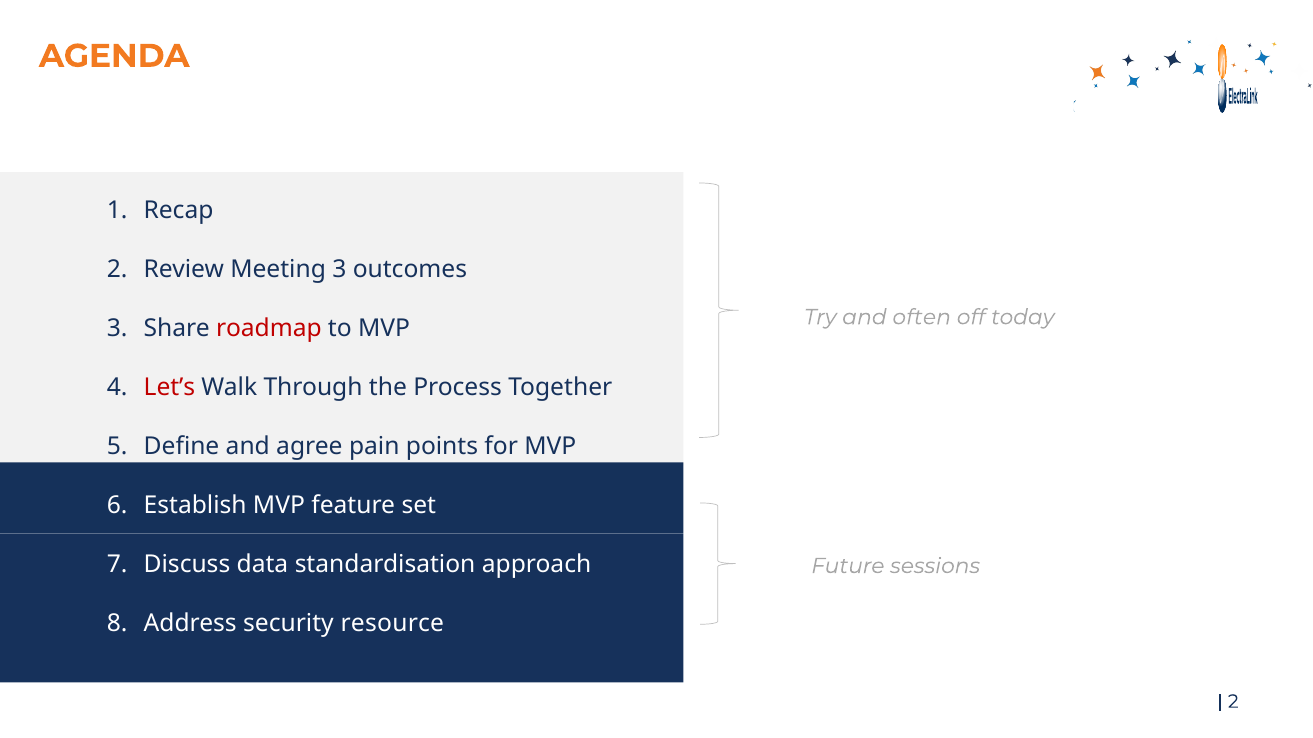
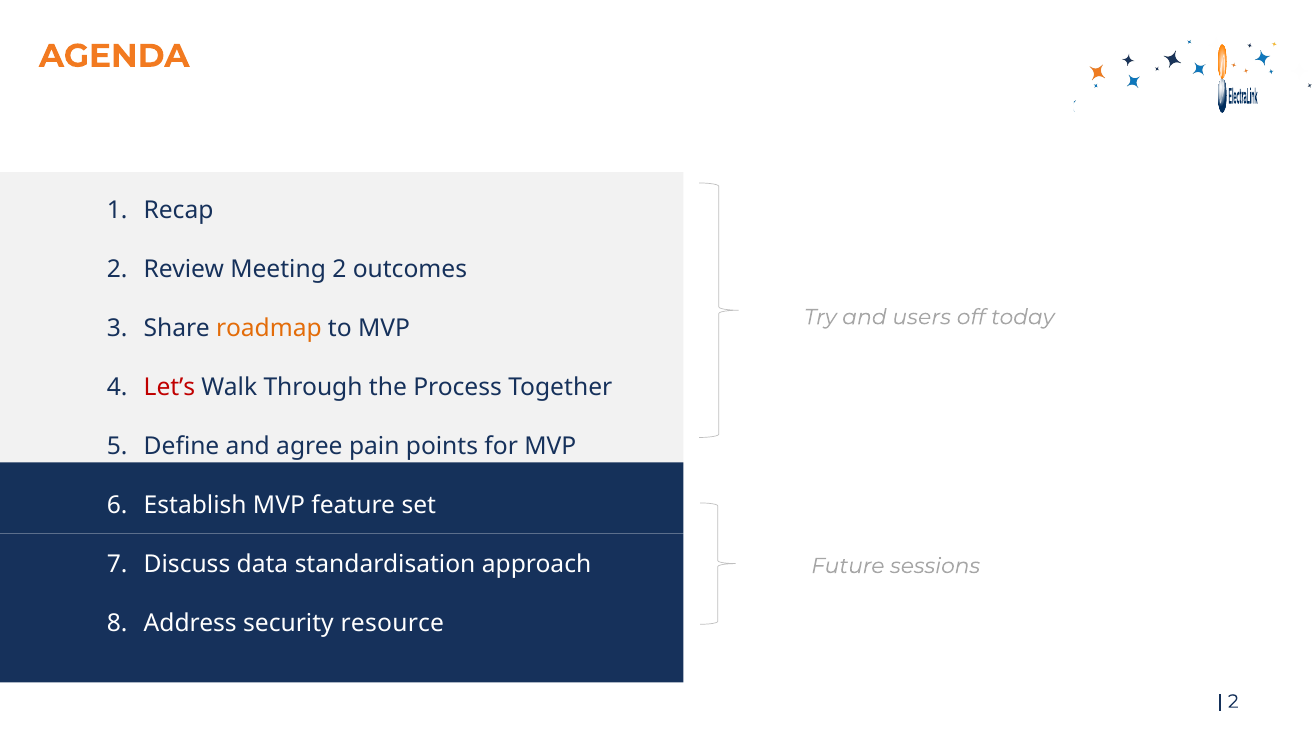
Meeting 3: 3 -> 2 (339, 270)
often: often -> users (922, 317)
roadmap colour: red -> orange (269, 329)
